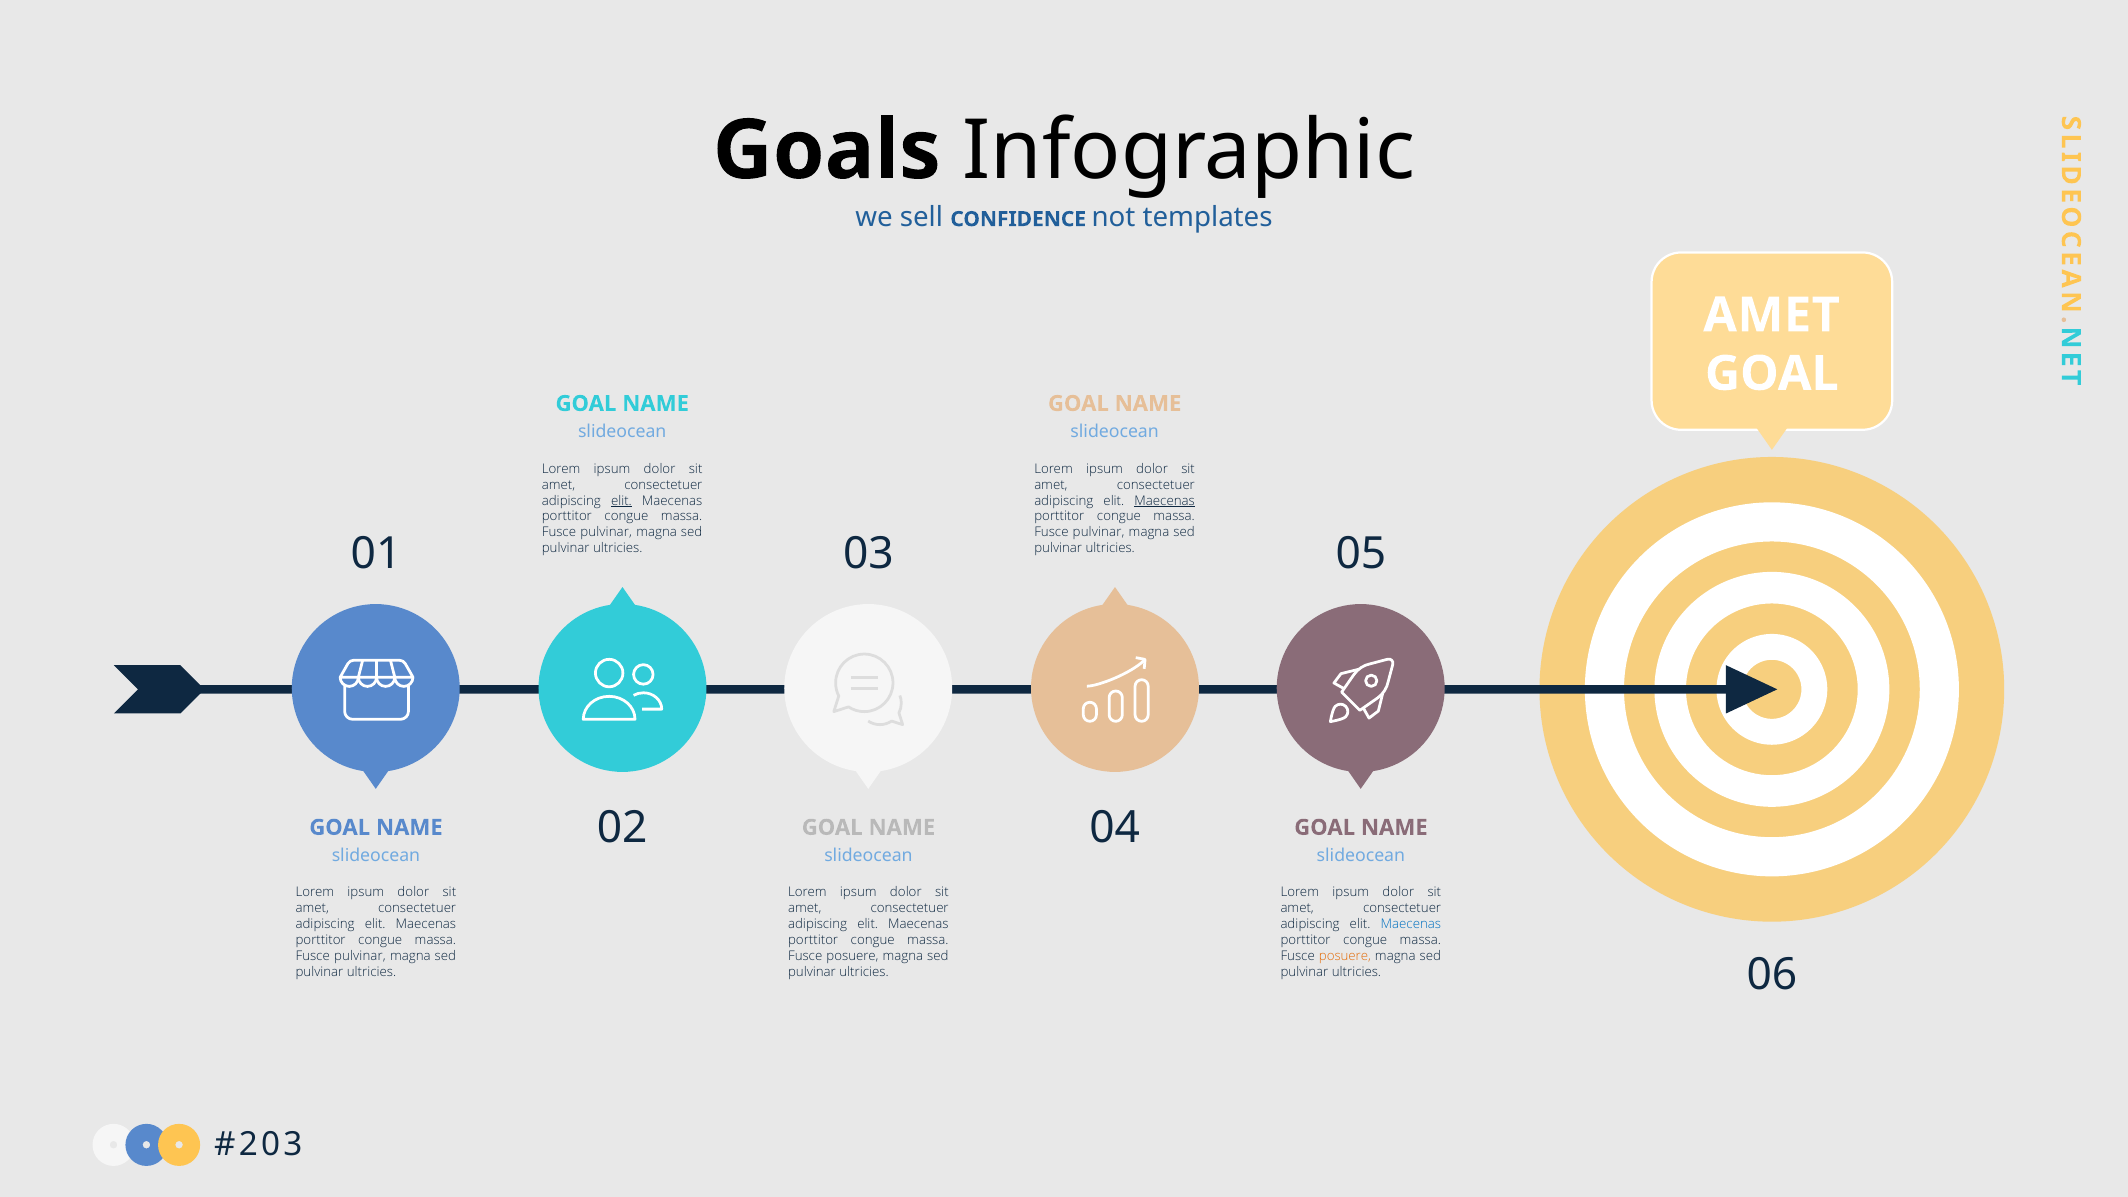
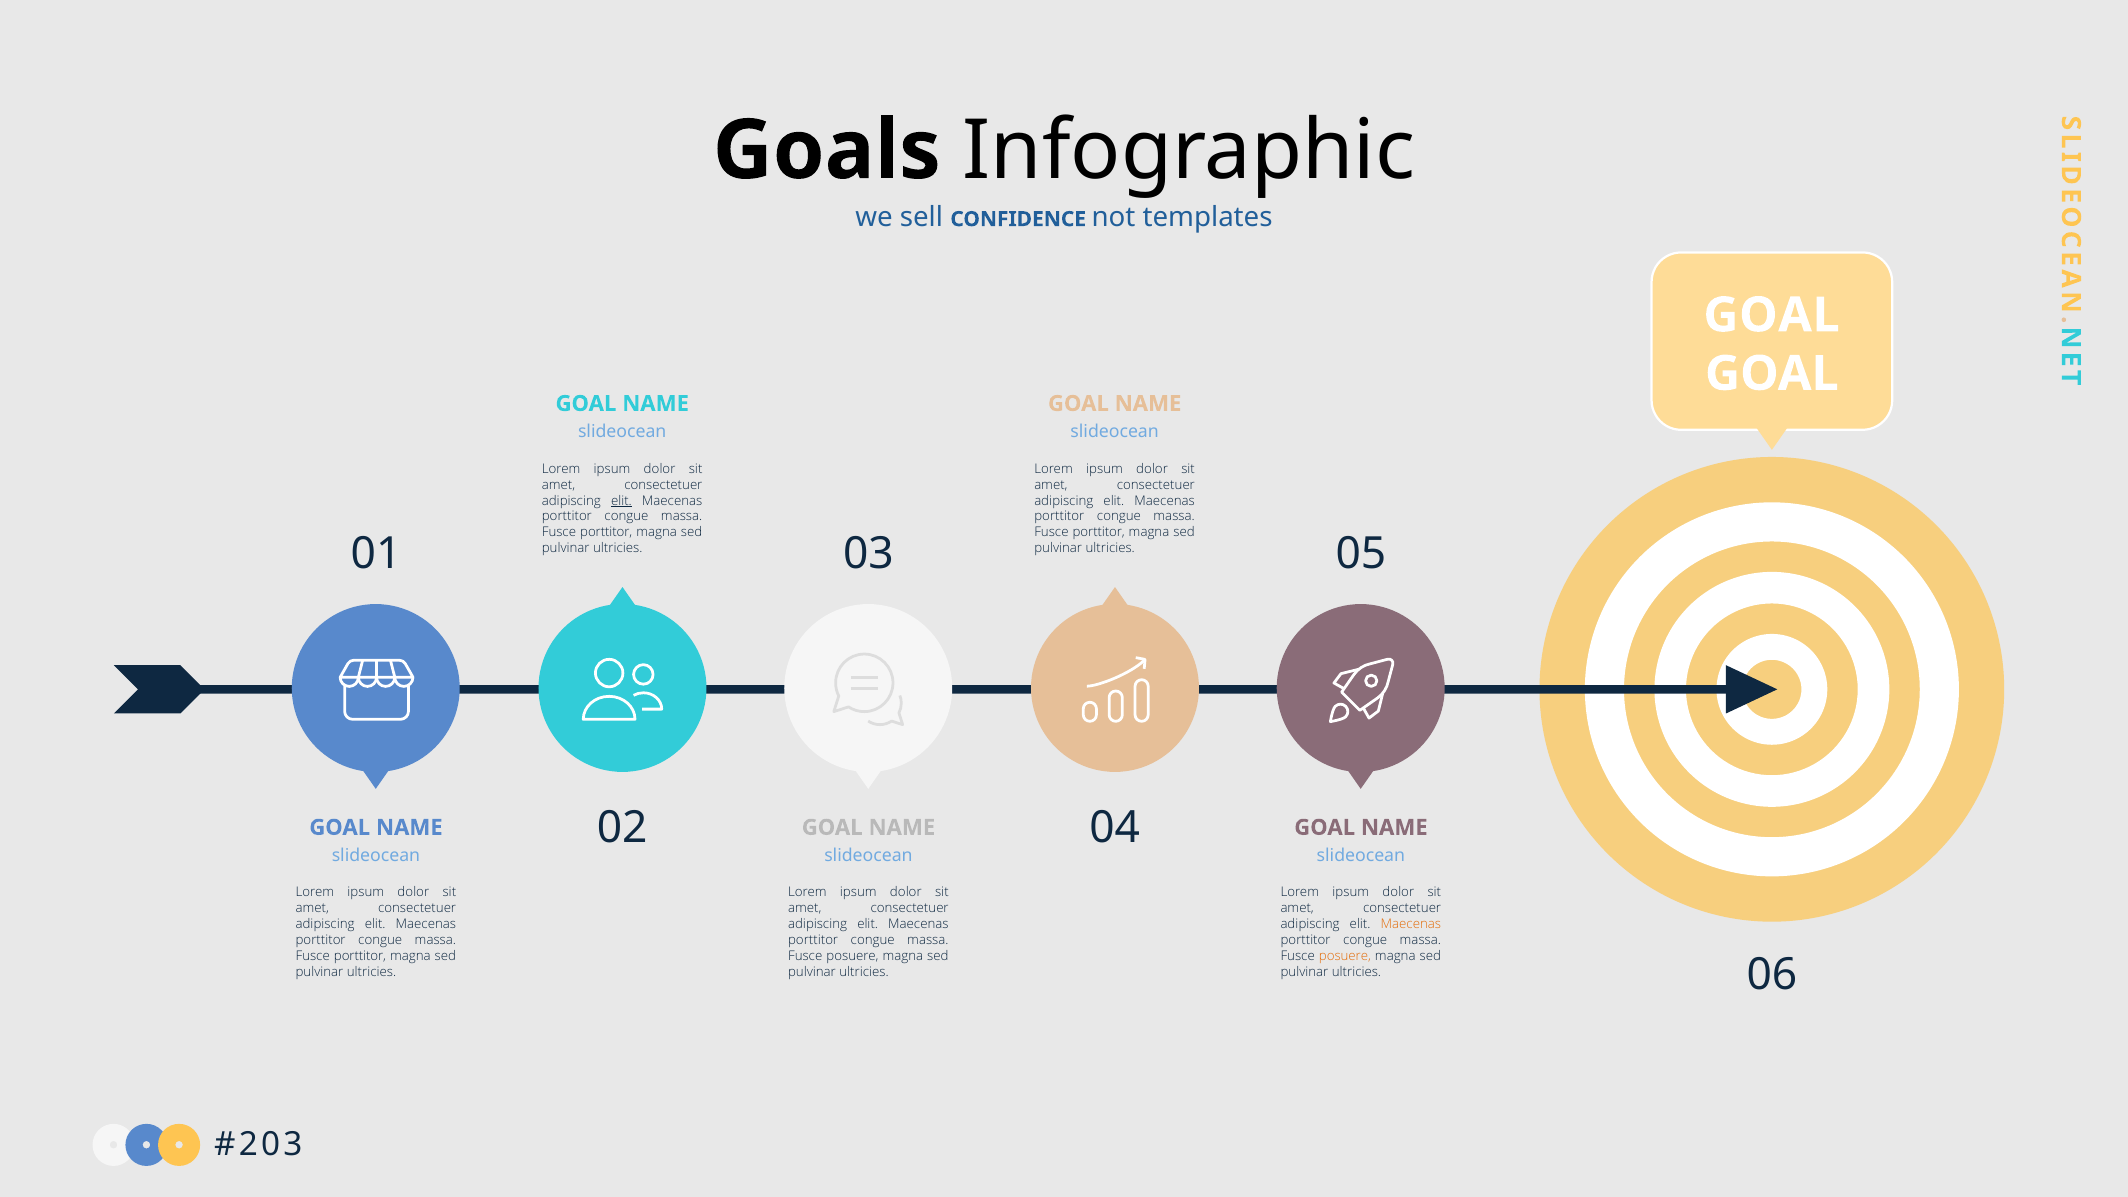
AMET: AMET -> GOAL (1772, 315)
Maecenas underline: present -> none (1165, 501)
pulvinar: pulvinar -> porttitor (606, 533)
pulvinar: pulvinar -> porttitor (1099, 533)
Maecenas colour: blue -> orange (1411, 924)
pulvinar: pulvinar -> porttitor (360, 956)
